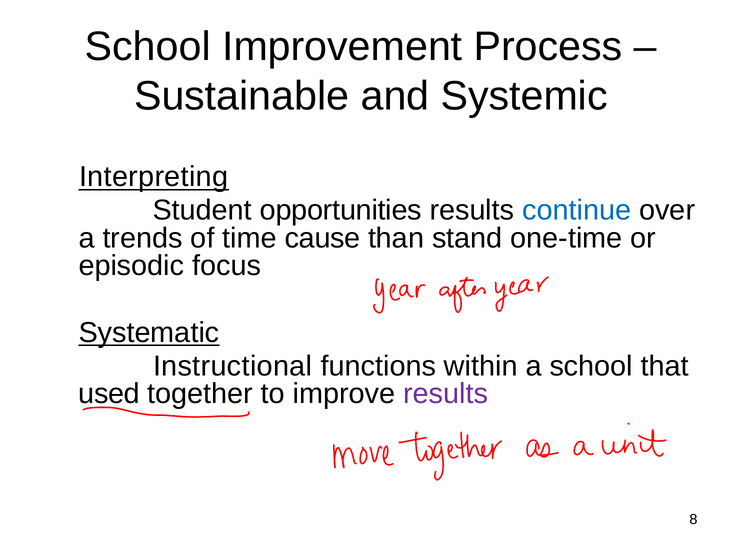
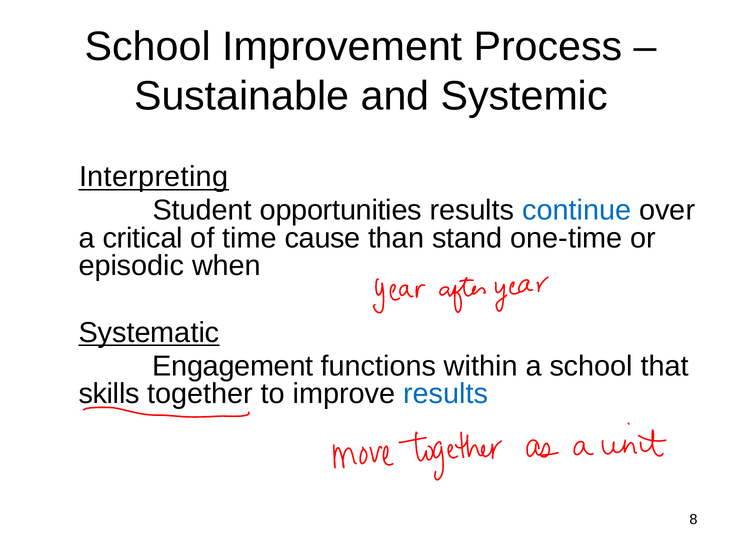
trends: trends -> critical (143, 238)
focus: focus -> when (227, 266)
Instructional: Instructional -> Engagement (233, 367)
used: used -> skills (109, 394)
results colour: purple -> blue (446, 394)
